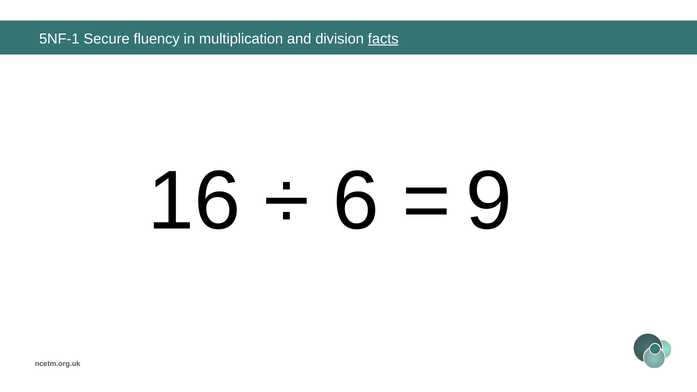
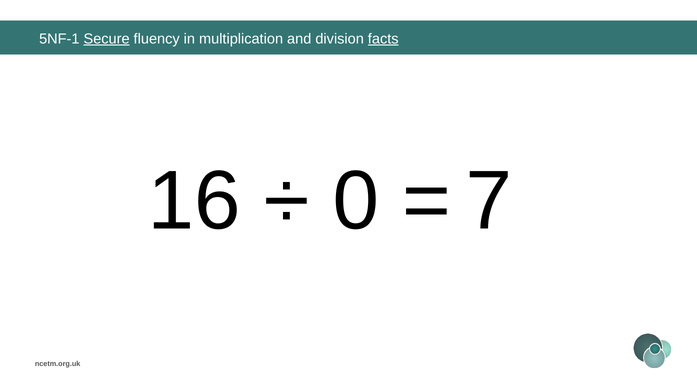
Secure underline: none -> present (107, 39)
6: 6 -> 0 (356, 201)
9: 9 -> 7 (489, 201)
